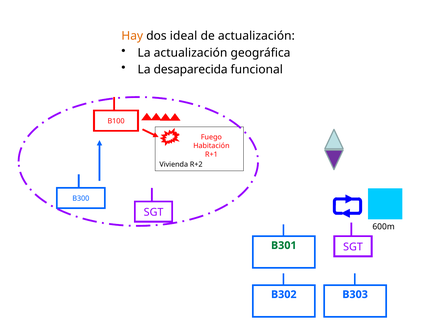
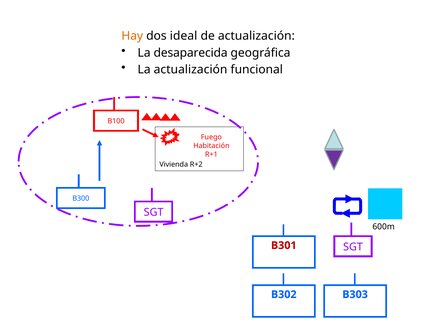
La actualización: actualización -> desaparecida (191, 53)
La desaparecida: desaparecida -> actualización (191, 70)
B301 colour: green -> red (284, 246)
